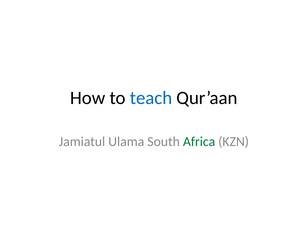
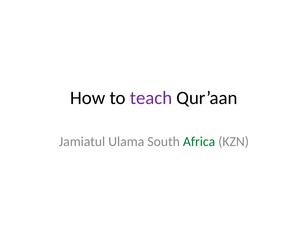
teach colour: blue -> purple (151, 98)
